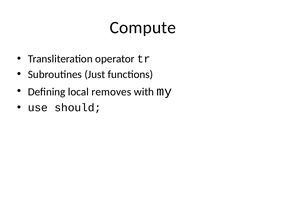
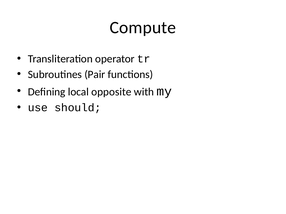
Just: Just -> Pair (95, 75)
removes: removes -> opposite (111, 92)
